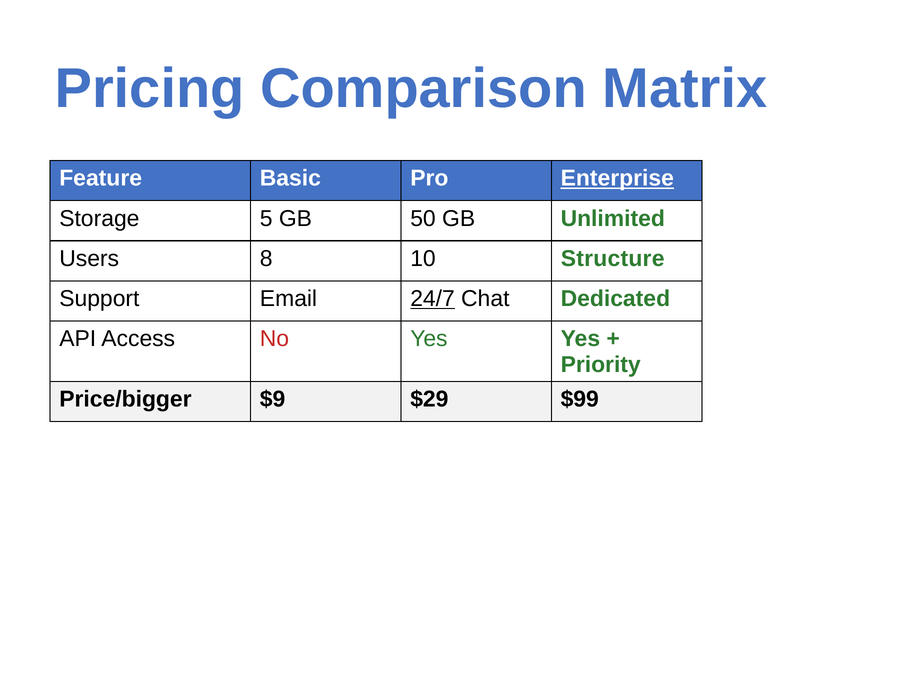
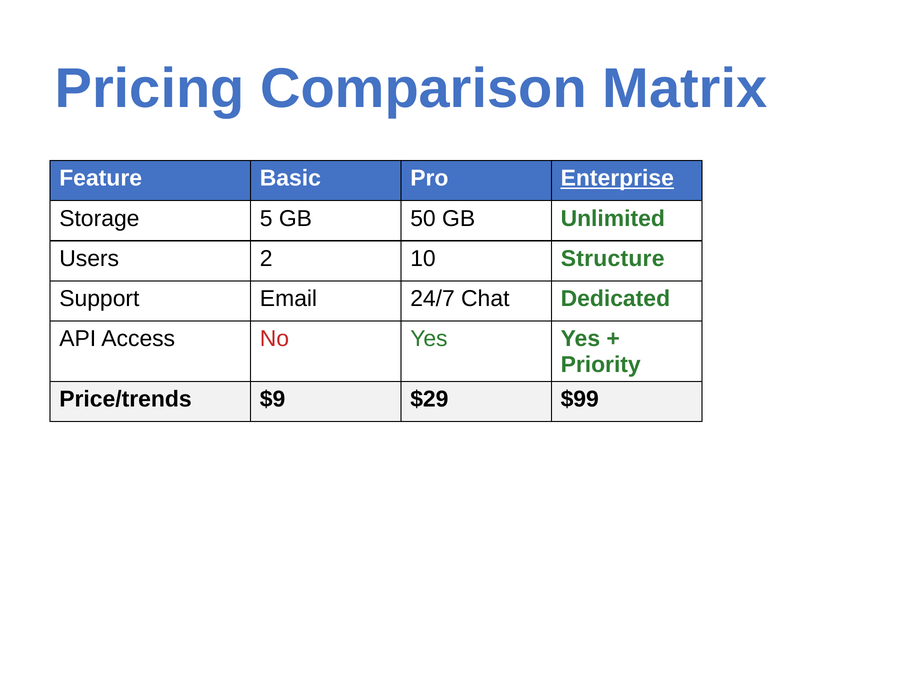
8: 8 -> 2 (266, 258)
24/7 underline: present -> none (433, 299)
Price/bigger: Price/bigger -> Price/trends (125, 399)
